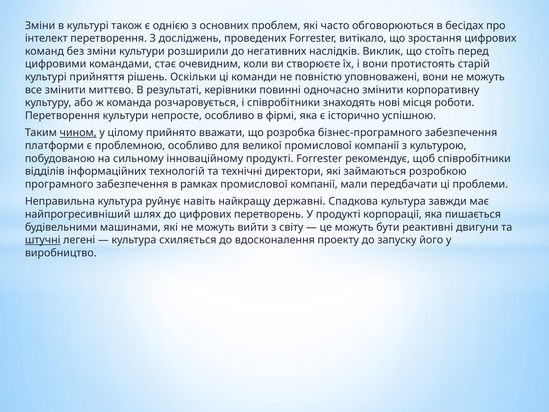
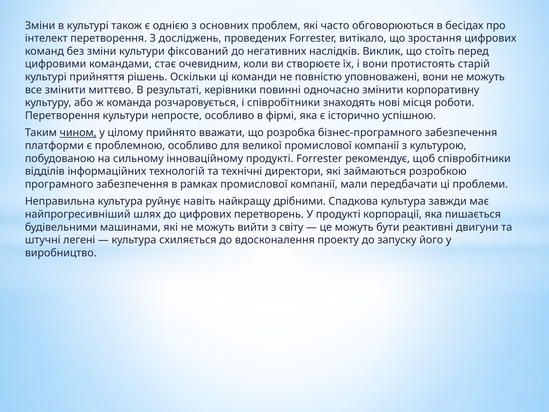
розширили: розширили -> фіксований (198, 51)
державні: державні -> дрібними (300, 201)
штучні underline: present -> none (43, 240)
